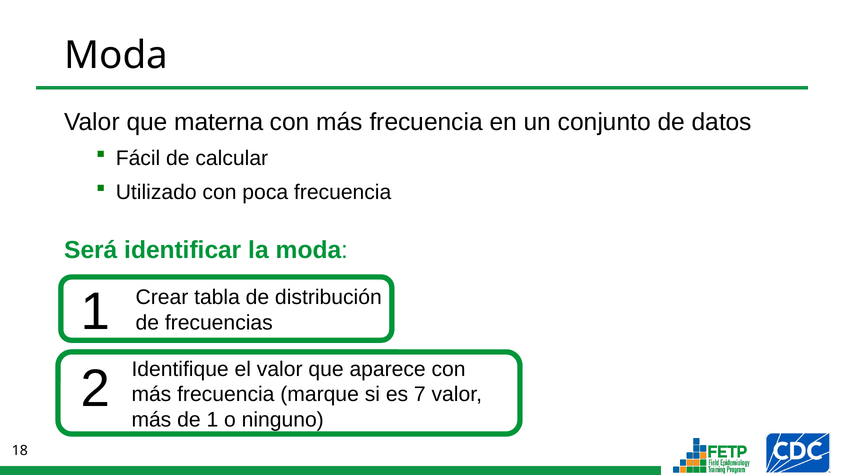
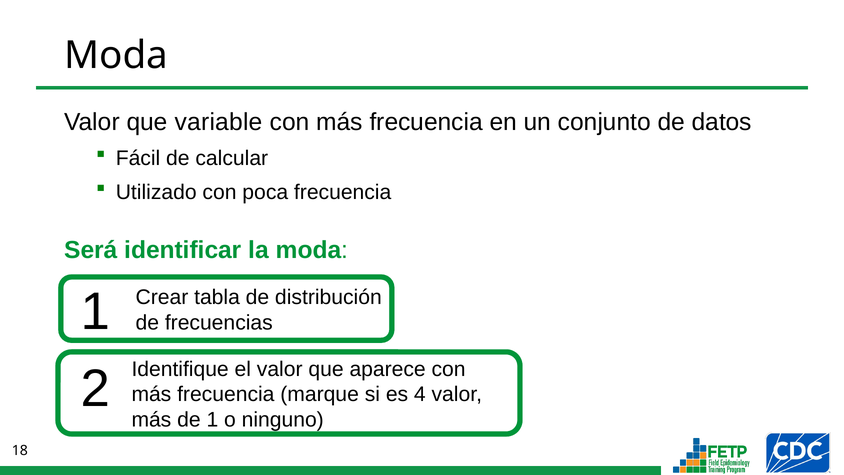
materna: materna -> variable (219, 122)
7: 7 -> 4 (420, 394)
